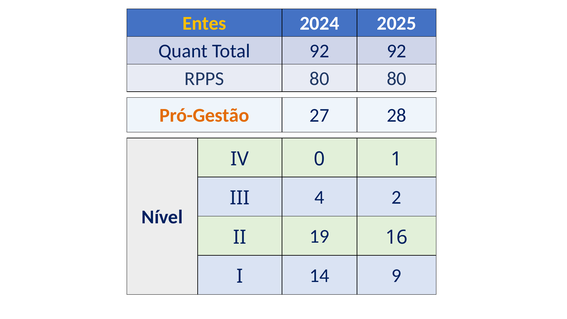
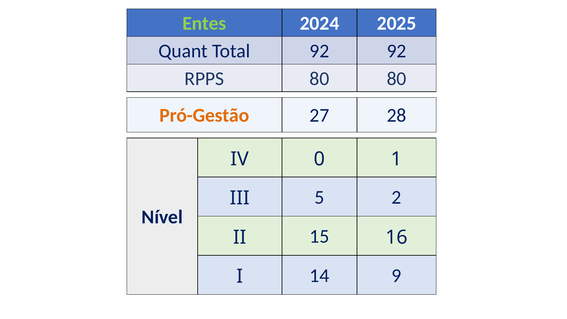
Entes colour: yellow -> light green (204, 23)
4: 4 -> 5 (319, 197)
19: 19 -> 15 (319, 236)
